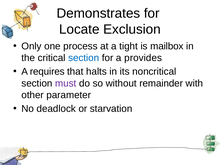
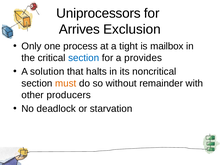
Demonstrates: Demonstrates -> Uniprocessors (98, 13)
Locate: Locate -> Arrives (79, 29)
requires: requires -> solution (47, 72)
must colour: purple -> orange (66, 83)
parameter: parameter -> producers (69, 95)
